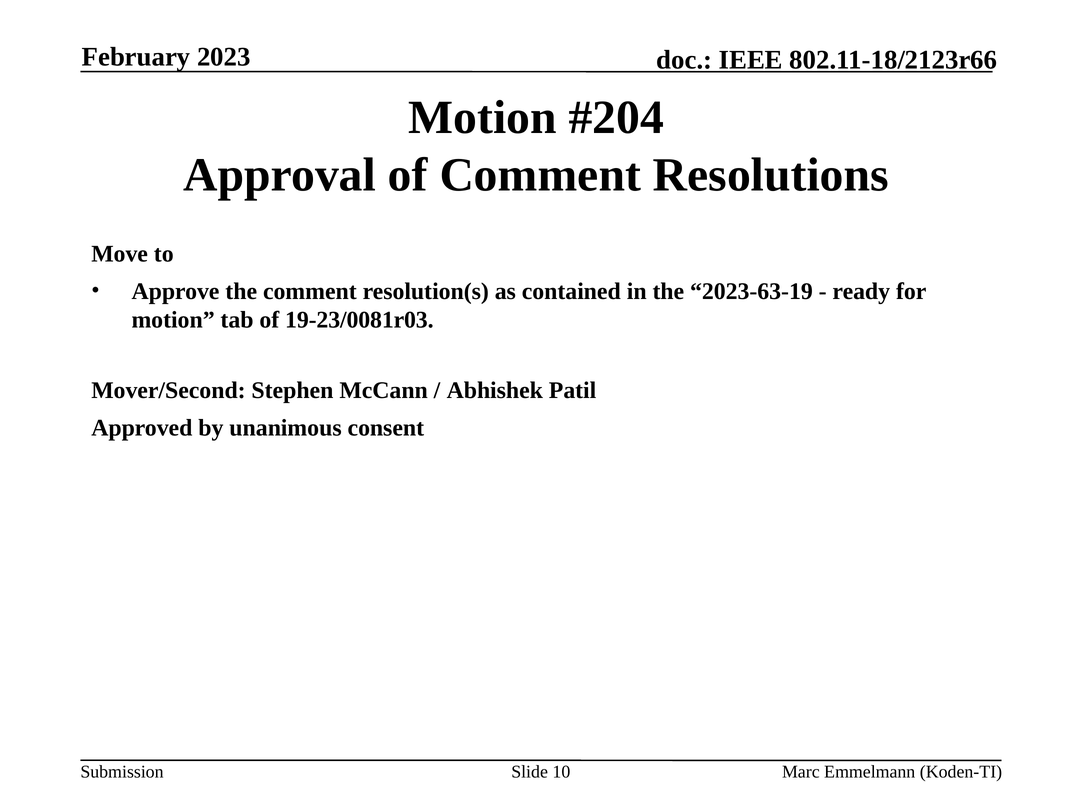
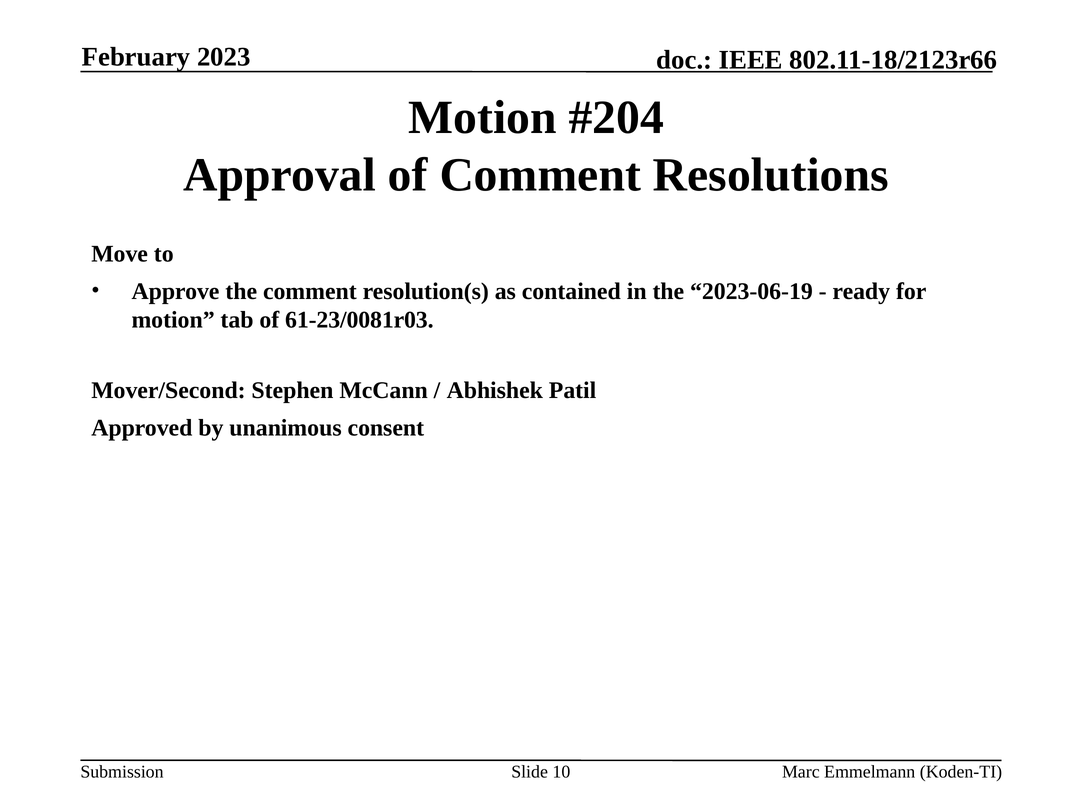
2023-63-19: 2023-63-19 -> 2023-06-19 (751, 291)
19-23/0081r03: 19-23/0081r03 -> 61-23/0081r03 (359, 320)
